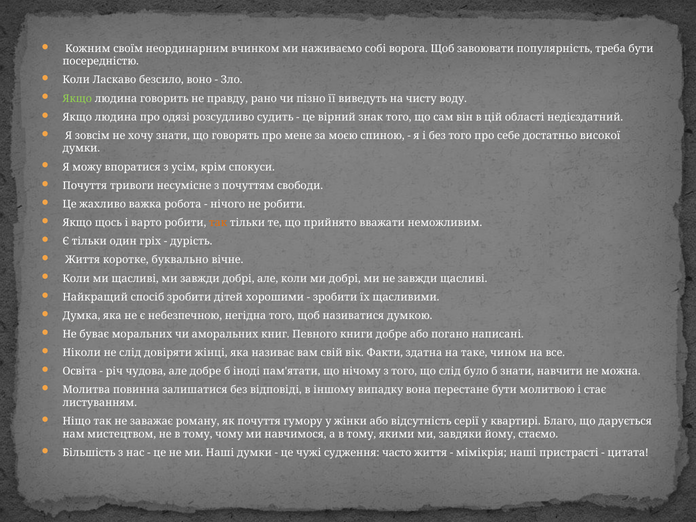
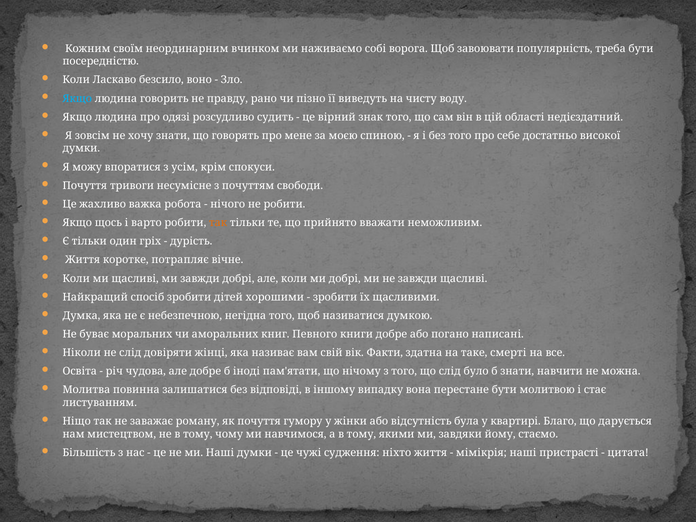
Якщо colour: light green -> light blue (77, 99)
буквально: буквально -> потрапляє (180, 260)
чином: чином -> смерті (508, 353)
серії: серії -> була (467, 421)
часто: часто -> ніхто (397, 453)
